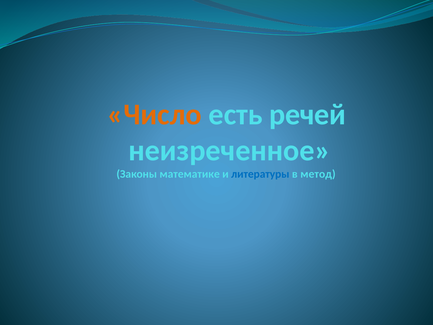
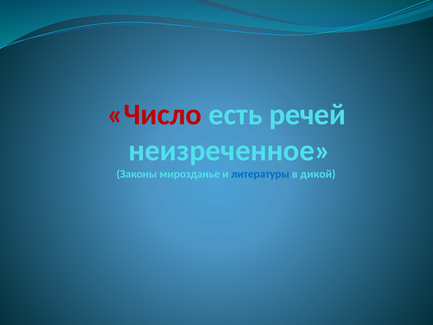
Число colour: orange -> red (154, 114)
математике: математике -> мирозданье (190, 174)
метод: метод -> дикой (318, 174)
